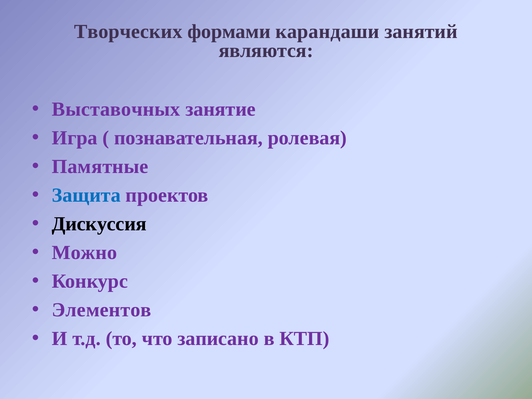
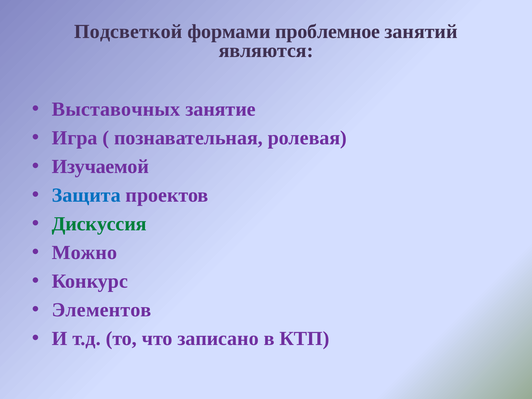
Творческих: Творческих -> Подсветкой (128, 32)
карандаши: карандаши -> проблемное (328, 32)
Памятные: Памятные -> Изучаемой (100, 167)
Дискуссия colour: black -> green (99, 224)
